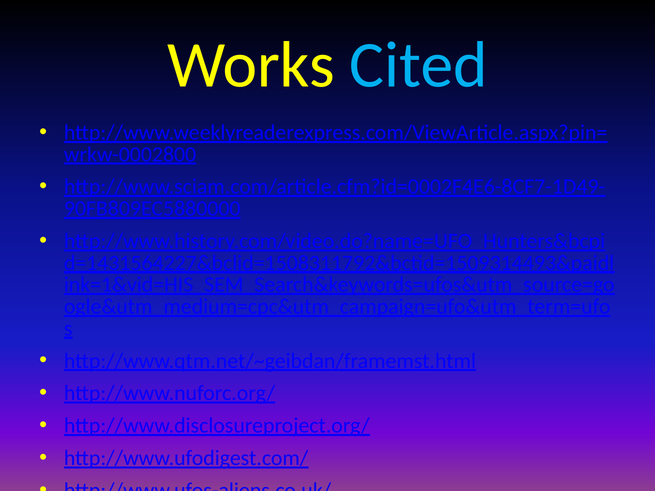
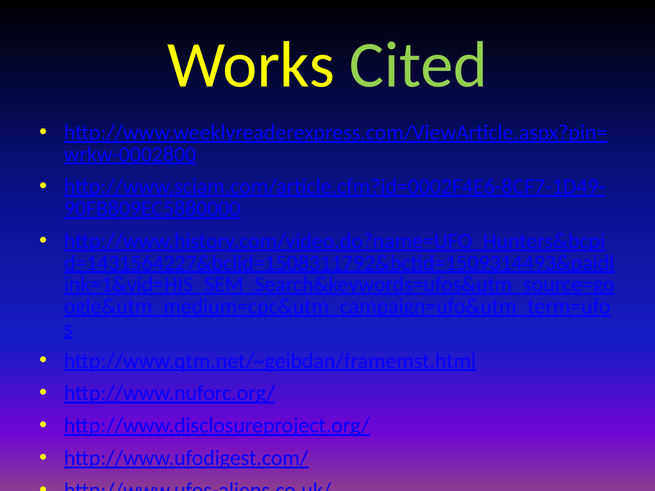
Cited colour: light blue -> light green (419, 65)
